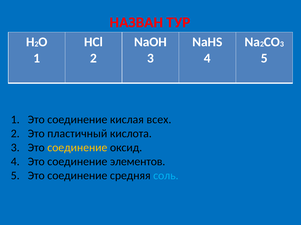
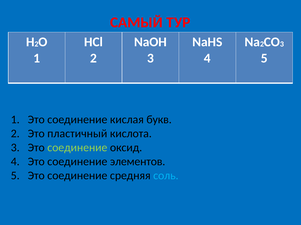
НАЗВАН: НАЗВАН -> САМЫЙ (136, 23)
всех: всех -> букв (159, 120)
соединение colour: yellow -> light green (77, 148)
